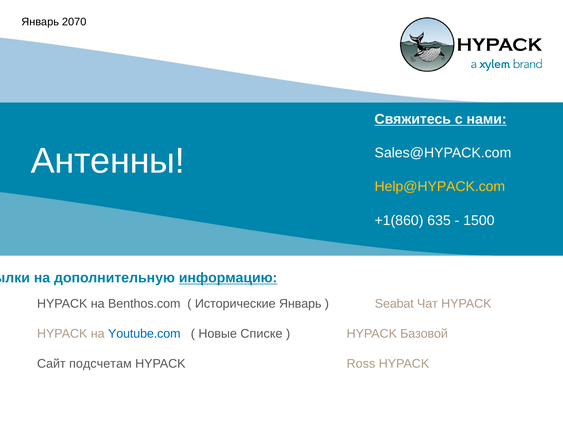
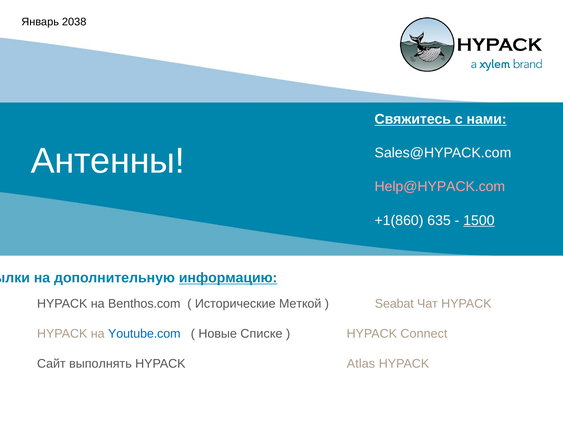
2070: 2070 -> 2038 (74, 22)
Help@HYPACK.com colour: yellow -> pink (440, 187)
1500 underline: none -> present (479, 220)
Исторические Январь: Январь -> Меткой (300, 304)
Базовой: Базовой -> Connect (424, 334)
подсчетам: подсчетам -> выполнять (100, 364)
Ross: Ross -> Atlas (361, 364)
